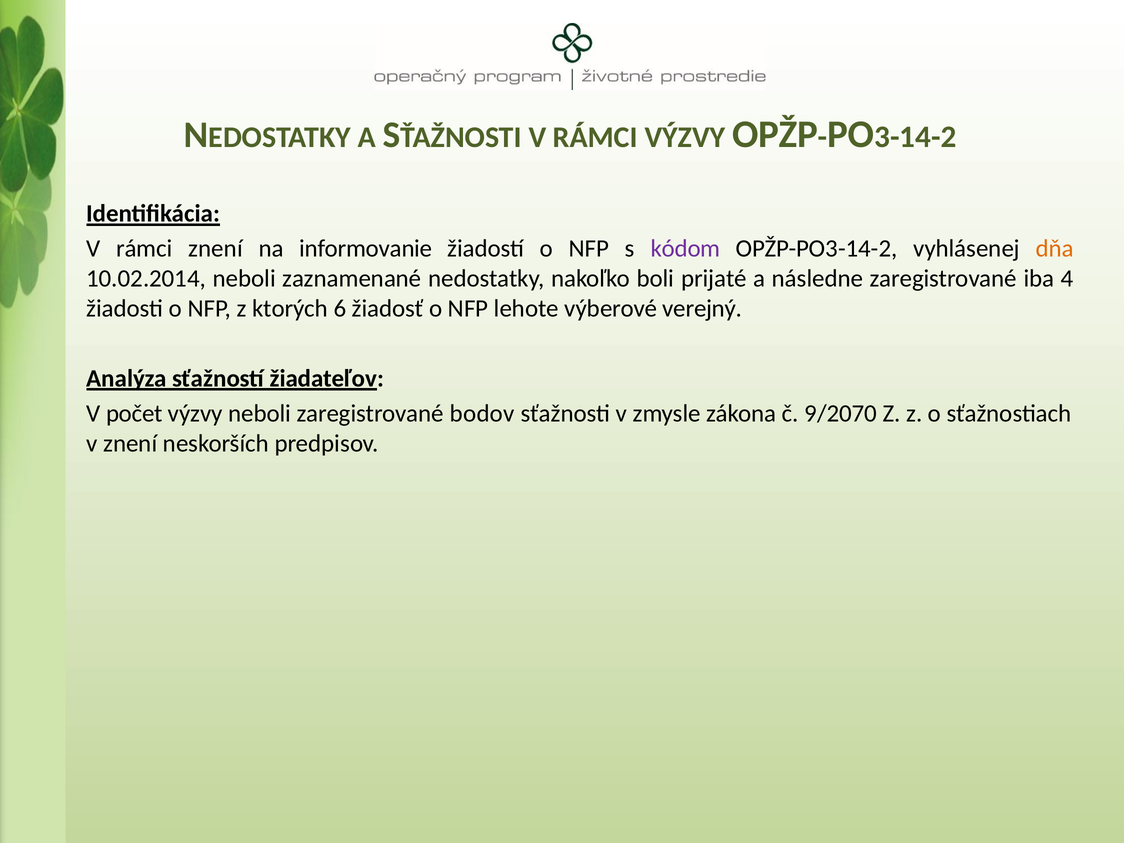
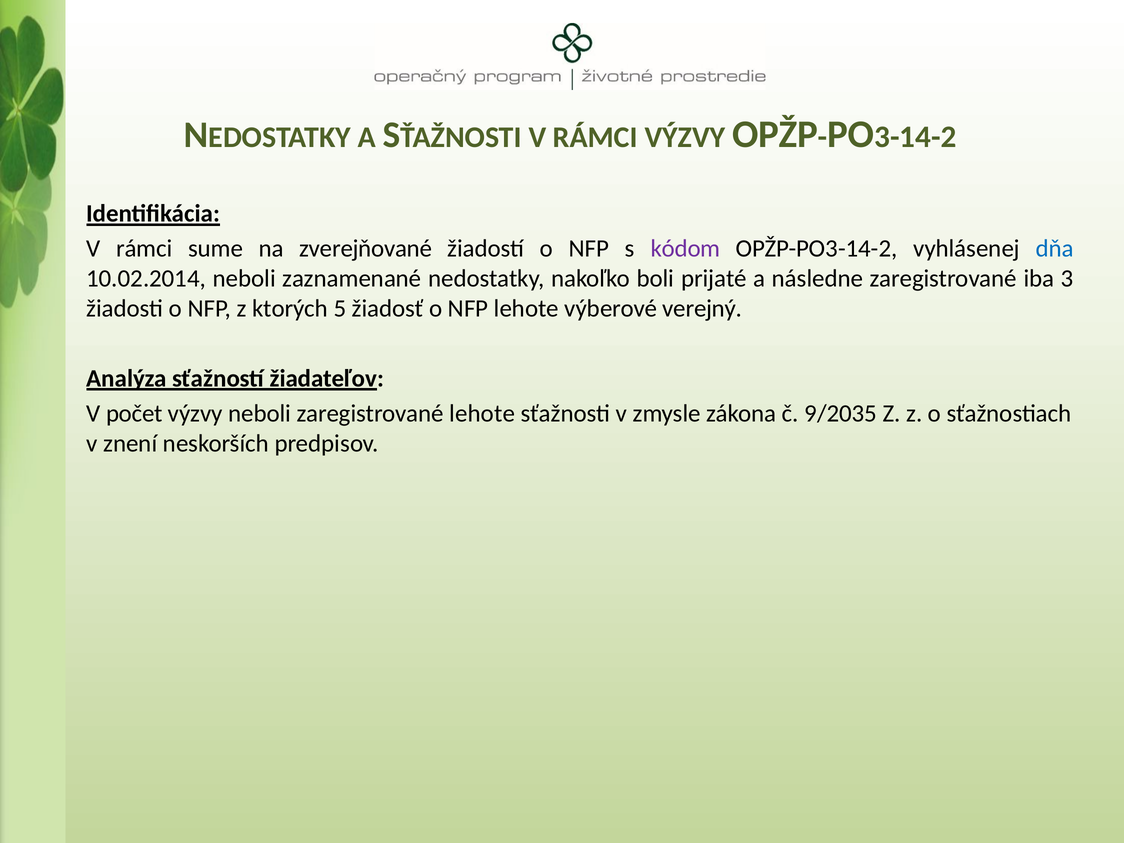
rámci znení: znení -> sume (216, 249)
informovanie: informovanie -> zverejňované (366, 249)
dňa colour: orange -> blue (1055, 249)
4: 4 -> 3 (1067, 279)
6: 6 -> 5 (340, 309)
zaregistrované bodov: bodov -> lehote (482, 413)
9/2070: 9/2070 -> 9/2035 (841, 413)
